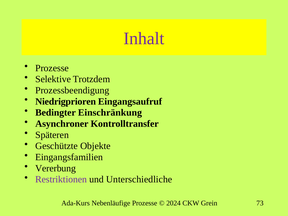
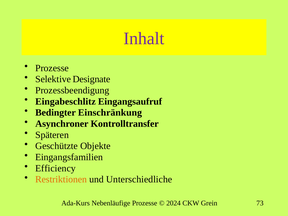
Trotzdem: Trotzdem -> Designate (92, 79)
Niedrigprioren: Niedrigprioren -> Eingabeschlitz (66, 101)
Vererbung: Vererbung -> Efficiency (55, 168)
Restriktionen colour: purple -> orange (61, 179)
